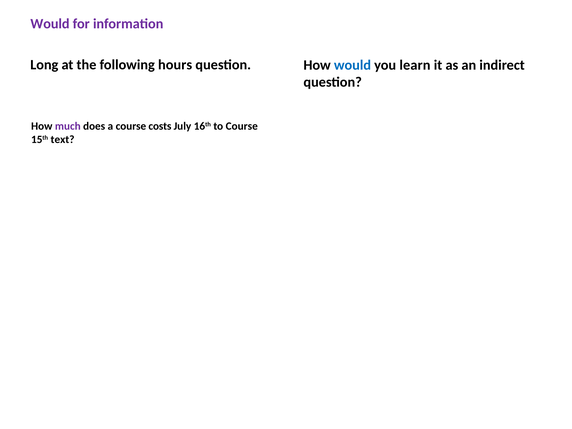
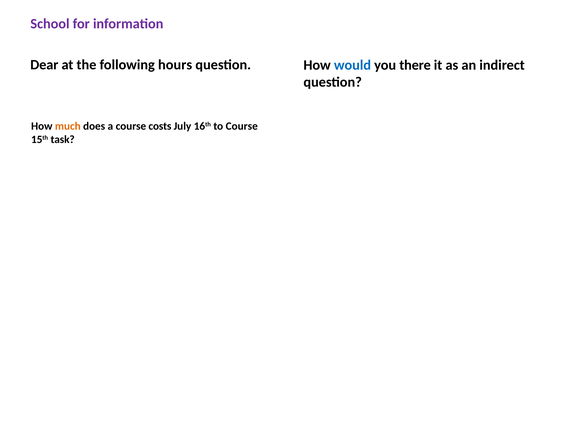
Would: Would -> School (50, 24)
Long: Long -> Dear (44, 65)
learn: learn -> there (415, 65)
much colour: purple -> orange (68, 126)
text: text -> task (63, 140)
